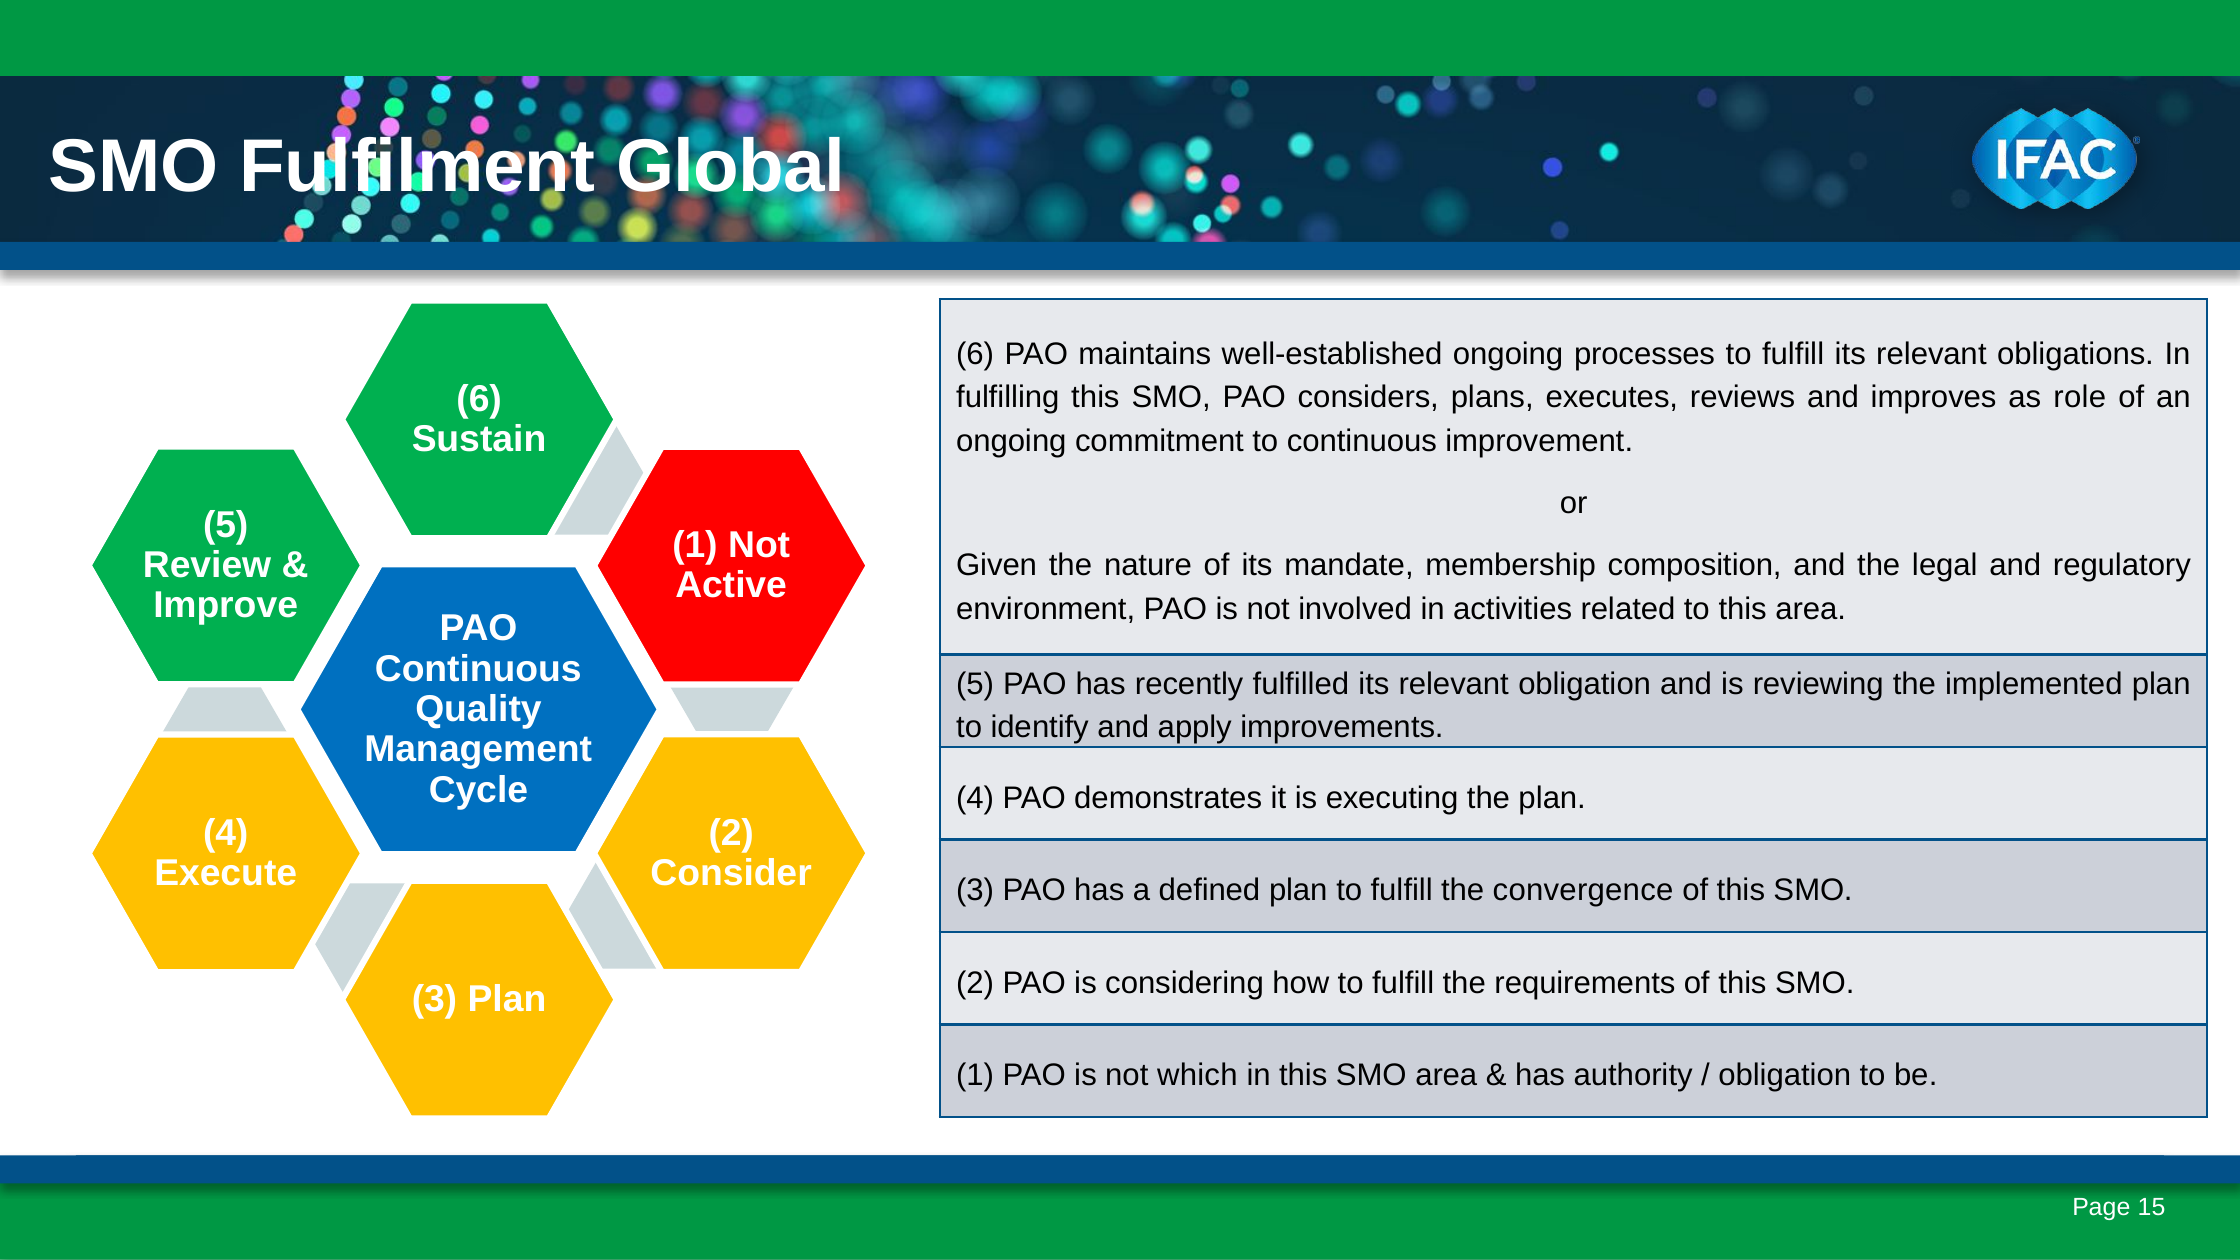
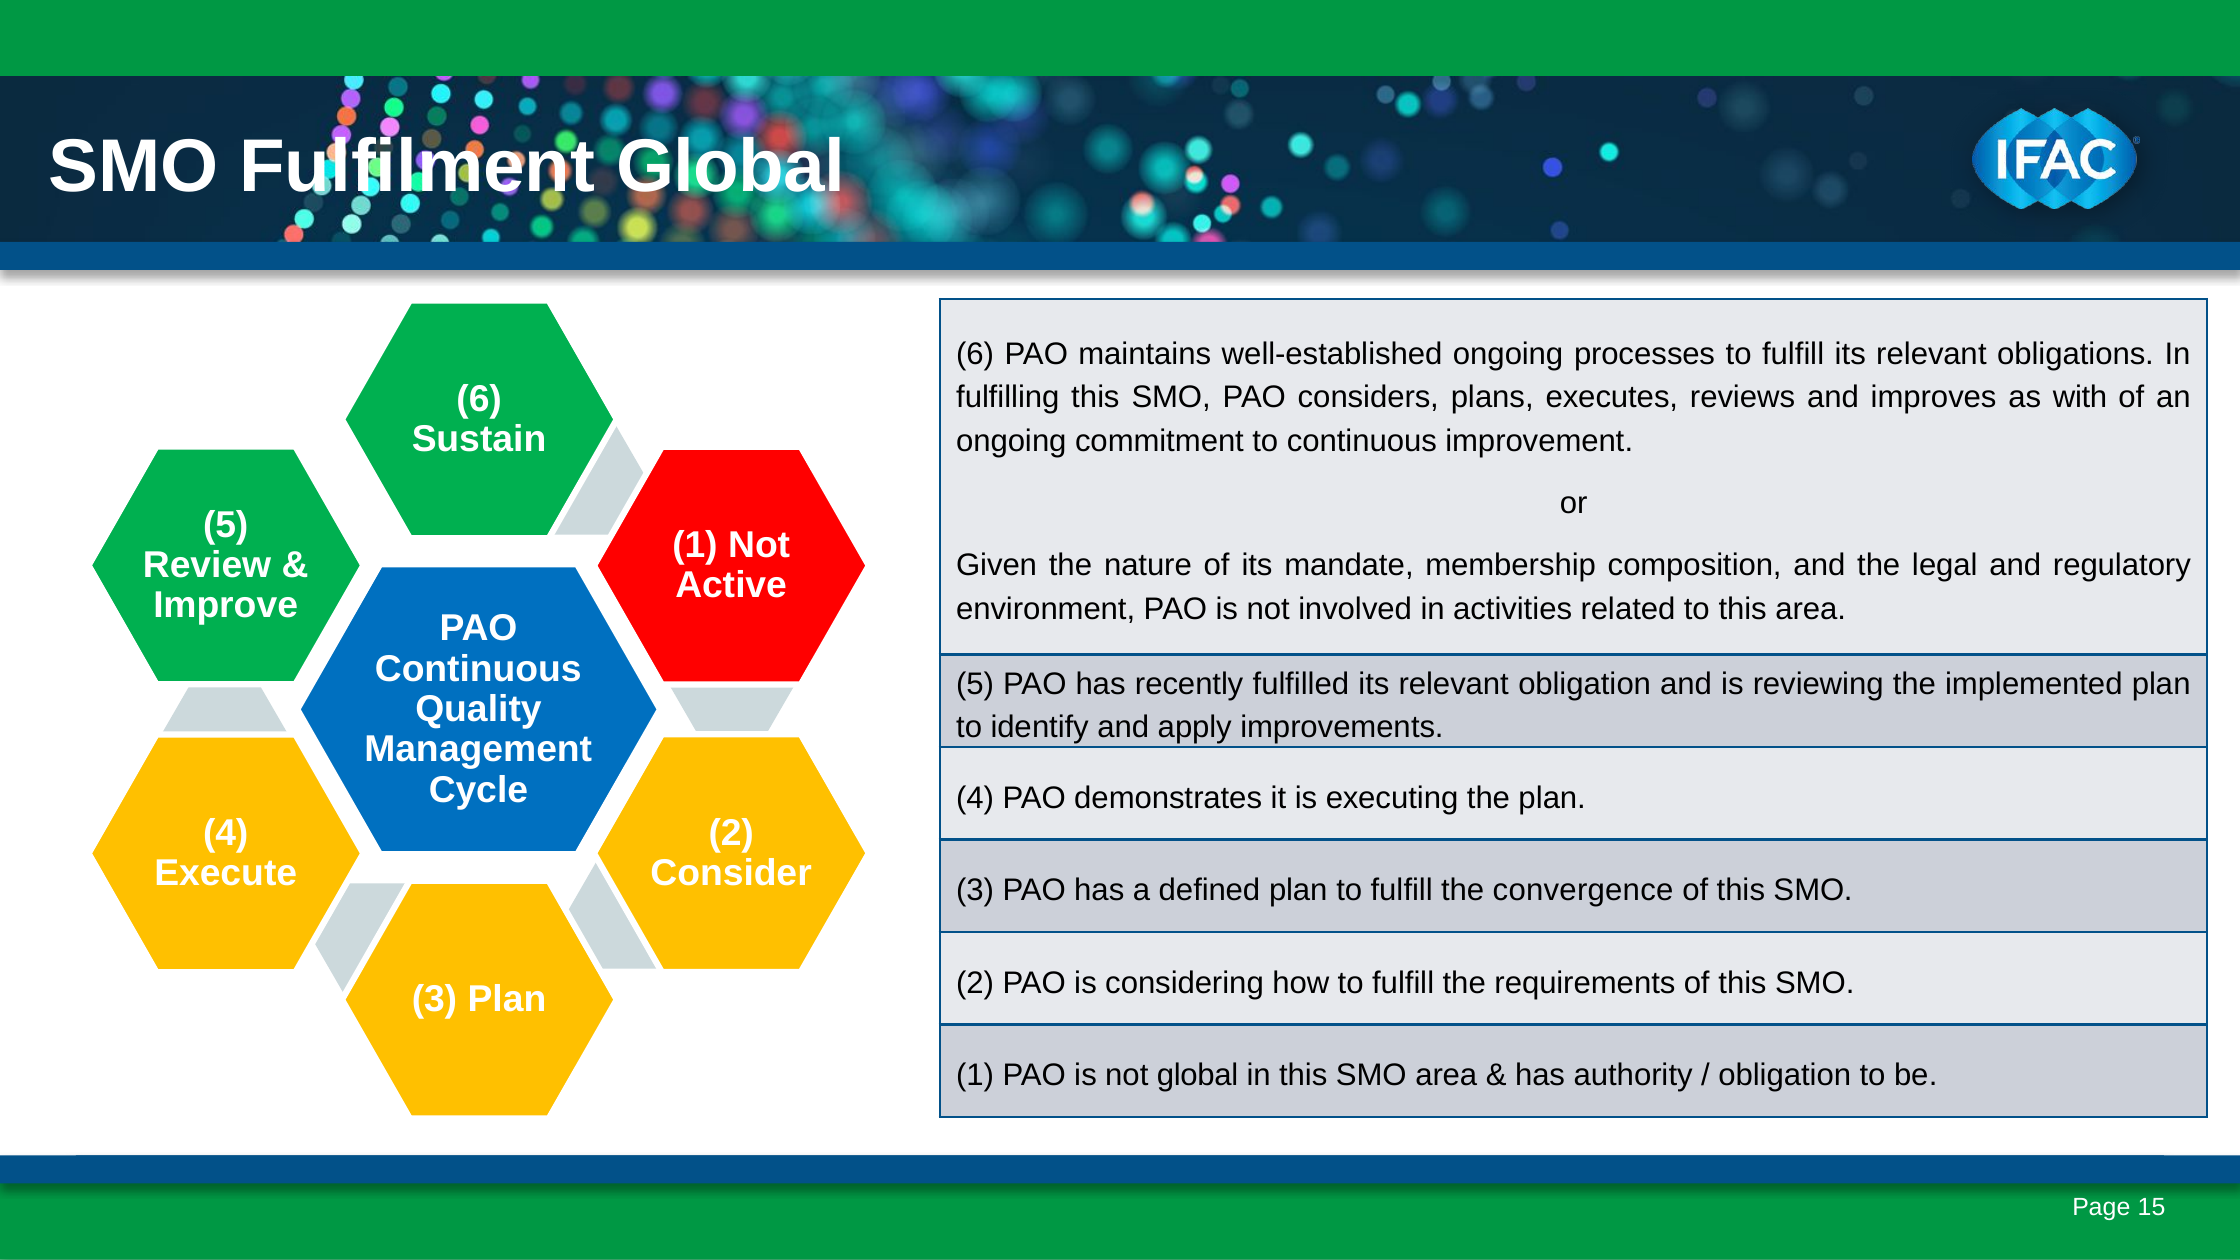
role: role -> with (2080, 398)
not which: which -> global (1198, 1076)
